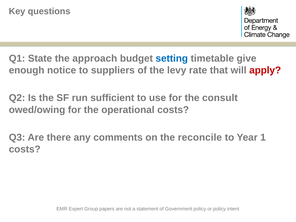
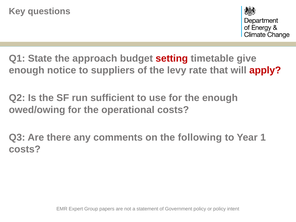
setting colour: blue -> red (172, 58)
the consult: consult -> enough (220, 98)
reconcile: reconcile -> following (200, 137)
